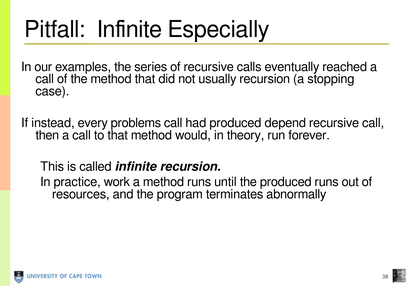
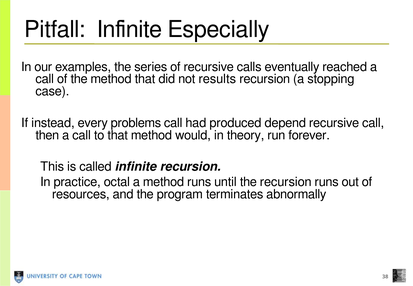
usually: usually -> results (217, 79)
work: work -> octal (117, 182)
the produced: produced -> recursion (286, 182)
